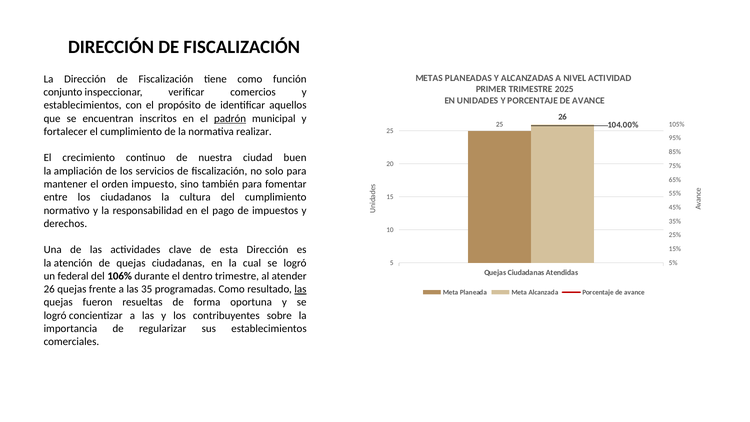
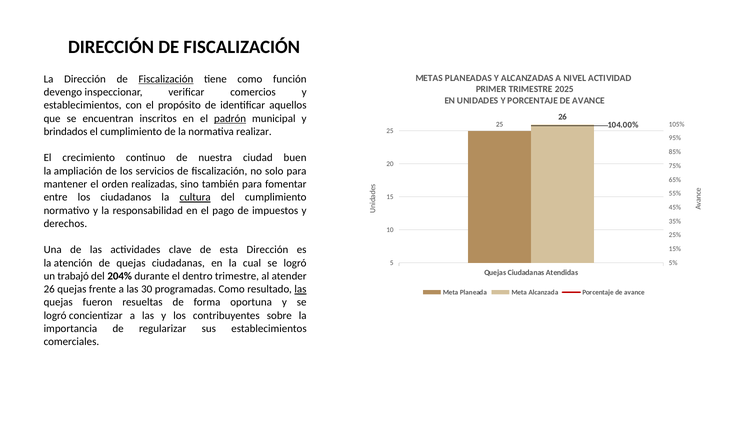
Fiscalización underline: none -> present (166, 79)
conjunto: conjunto -> devengo (63, 92)
fortalecer: fortalecer -> brindados (66, 132)
impuesto: impuesto -> realizadas (154, 184)
cultura underline: none -> present (195, 197)
federal: federal -> trabajó (73, 276)
106%: 106% -> 204% (120, 276)
35: 35 -> 30 (147, 289)
